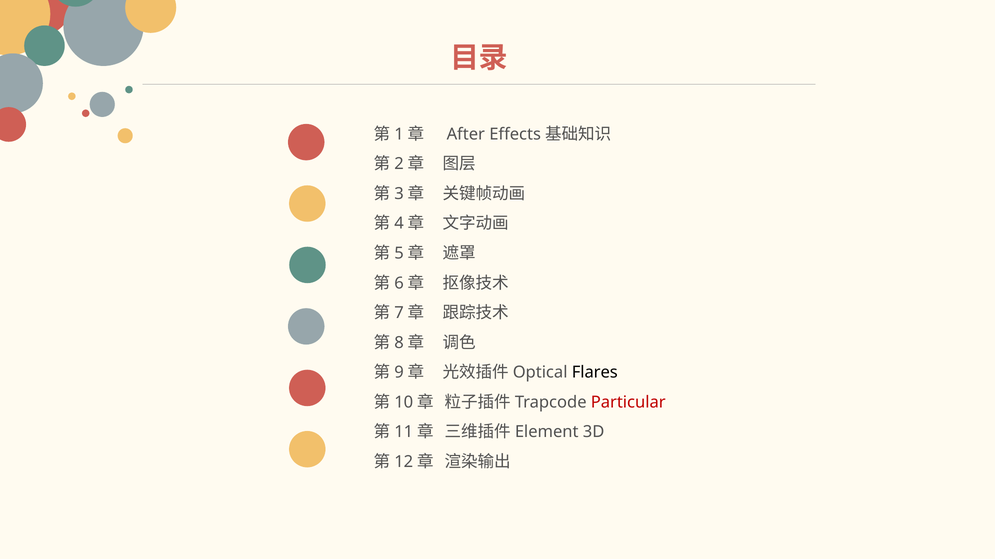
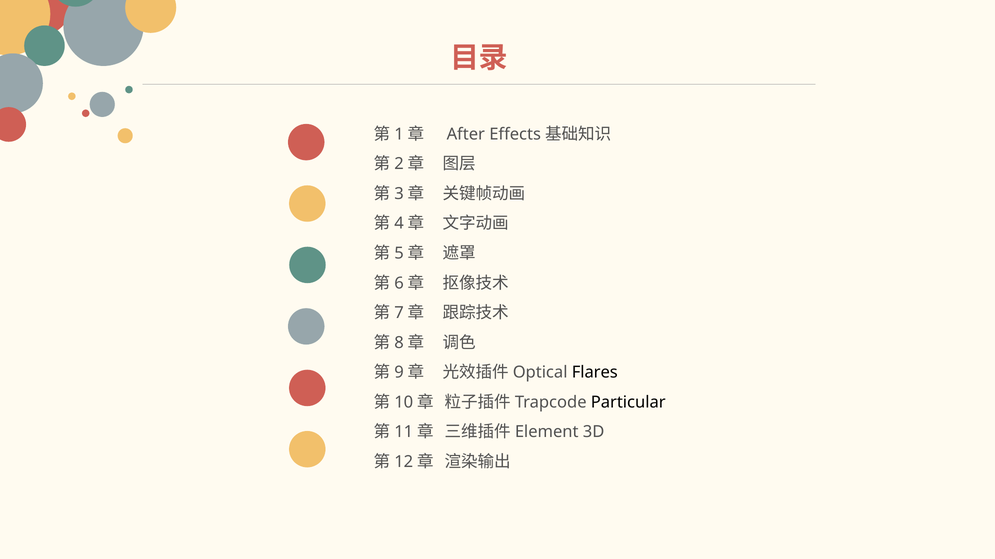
Particular colour: red -> black (628, 403)
